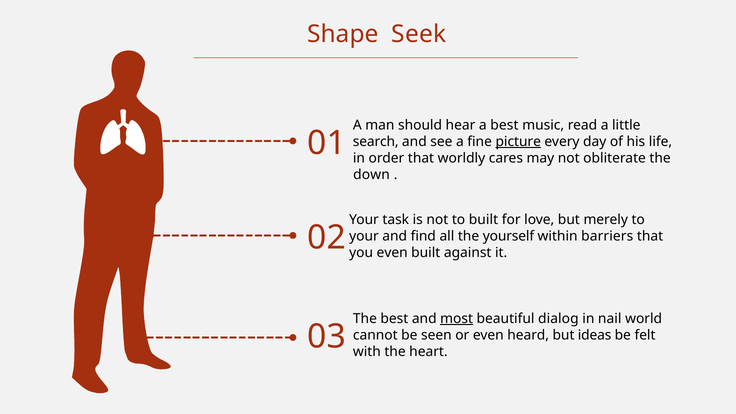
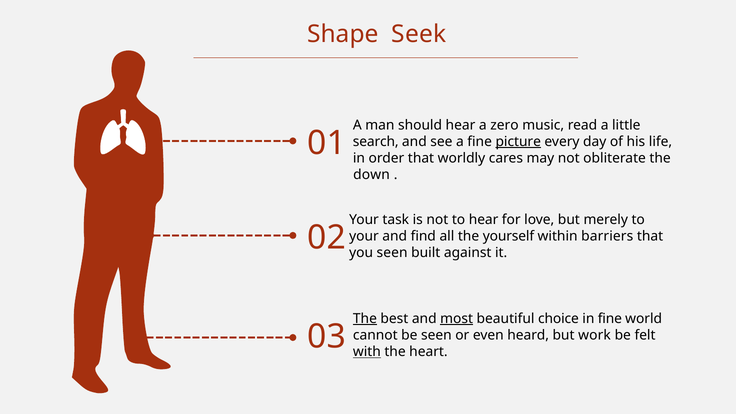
a best: best -> zero (504, 125)
to built: built -> hear (484, 220)
you even: even -> seen (392, 253)
The underline: none -> present (365, 319)
dialog: dialog -> choice (558, 319)
in nail: nail -> fine (610, 319)
ideas: ideas -> work (594, 335)
with underline: none -> present (367, 352)
